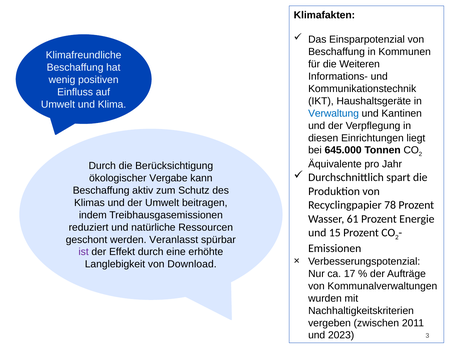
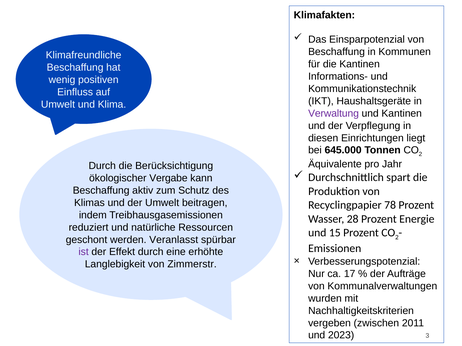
die Weiteren: Weiteren -> Kantinen (360, 64)
Verwaltung colour: blue -> purple (334, 114)
61: 61 -> 28 (353, 219)
Download: Download -> Zimmerstr (192, 265)
